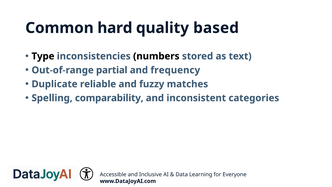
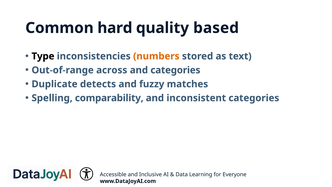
numbers colour: black -> orange (156, 56)
partial: partial -> across (112, 70)
and frequency: frequency -> categories (175, 70)
reliable: reliable -> detects (98, 84)
